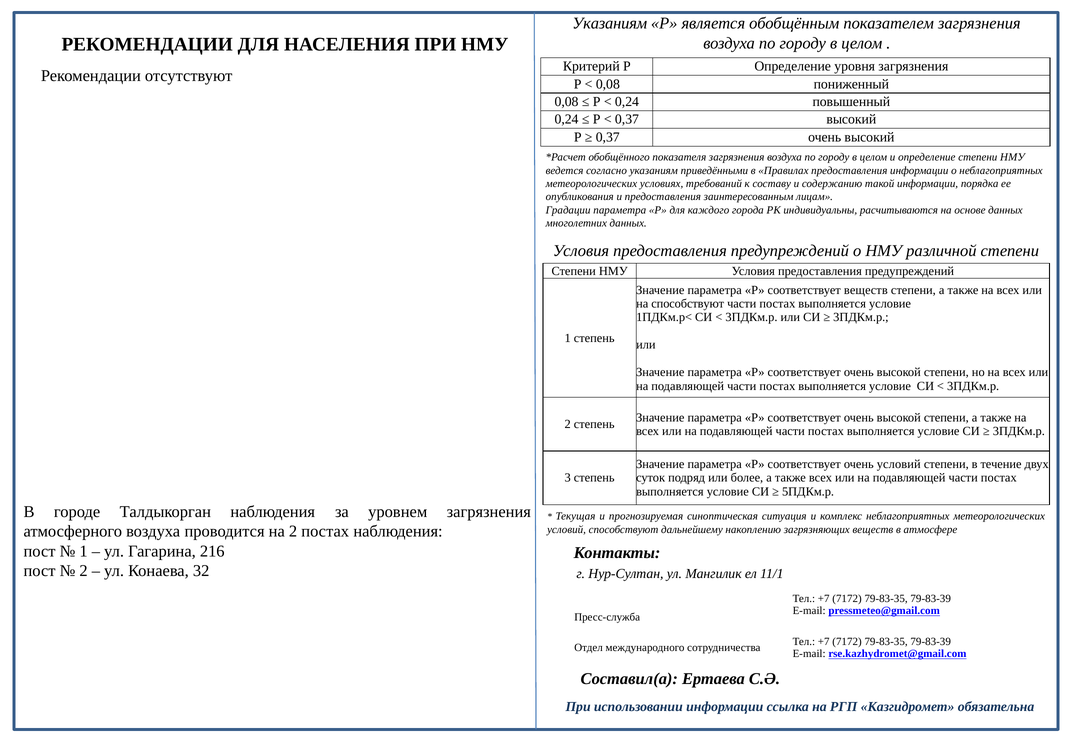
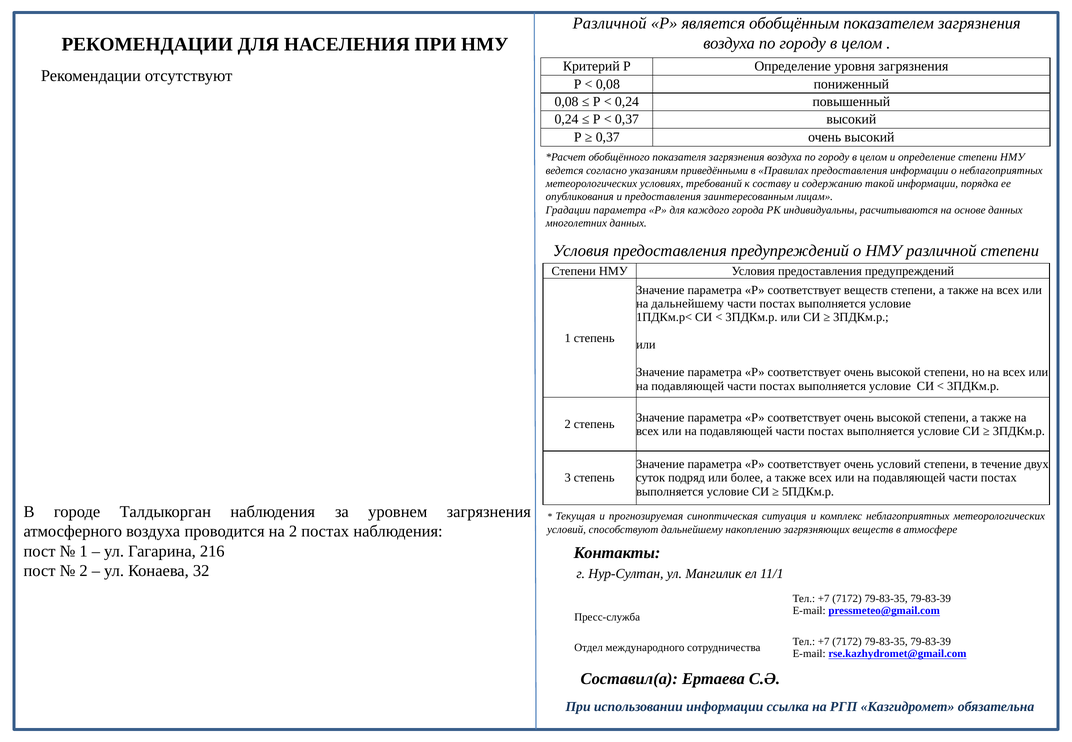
Указаниям: Указаниям -> Различной (610, 24)
на способствуют: способствуют -> дальнейшему (688, 304)
